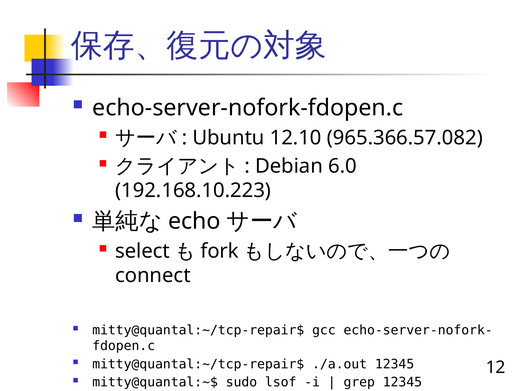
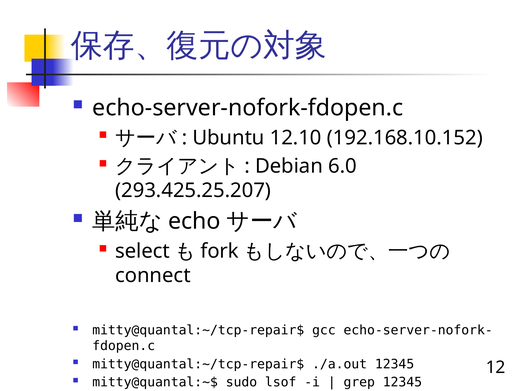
965.366.57.082: 965.366.57.082 -> 192.168.10.152 (405, 138)
192.168.10.223: 192.168.10.223 -> 293.425.25.207 (193, 191)
